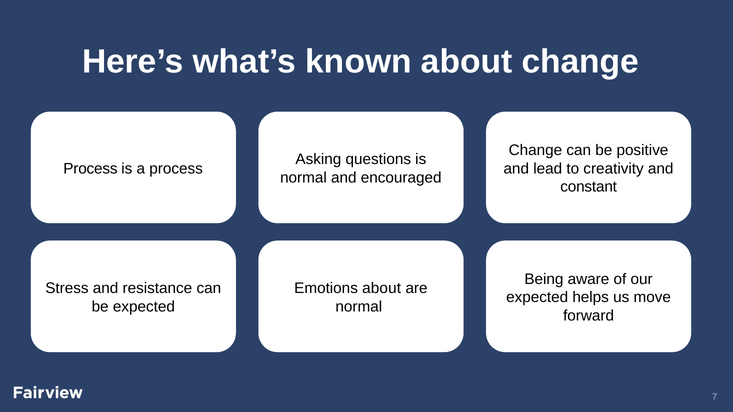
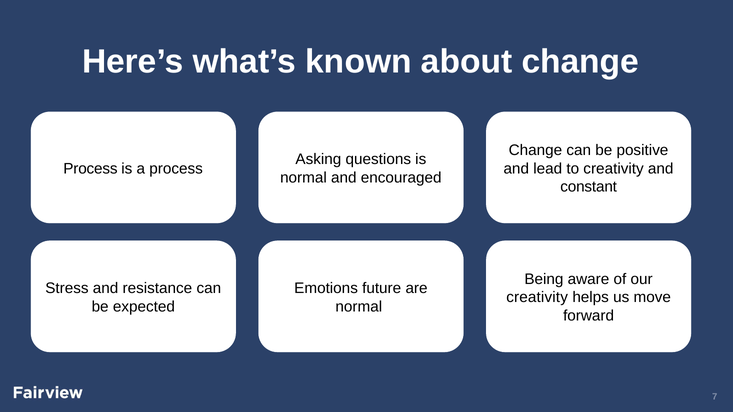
Emotions about: about -> future (382, 288)
expected: expected -> creativity (537, 298)
